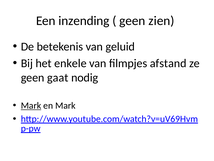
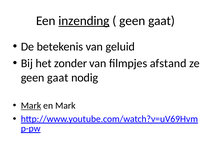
inzending underline: none -> present (84, 21)
zien: zien -> gaat (162, 21)
enkele: enkele -> zonder (71, 63)
